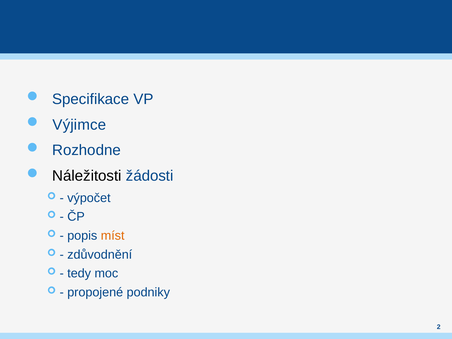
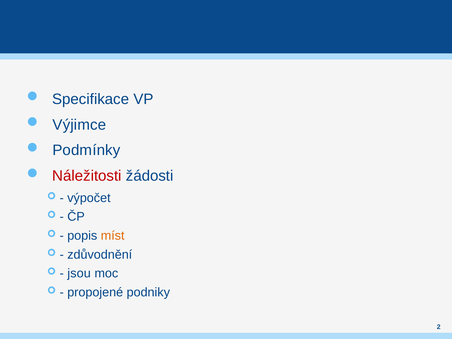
Rozhodne: Rozhodne -> Podmínky (86, 150)
Náležitosti colour: black -> red (87, 176)
tedy: tedy -> jsou (79, 273)
